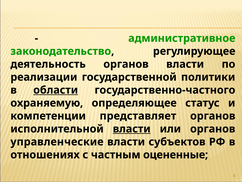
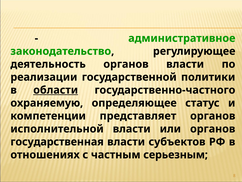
власти underline: present -> none (132, 129)
управленческие: управленческие -> государственная (57, 141)
оцененные: оцененные -> серьезным (176, 154)
